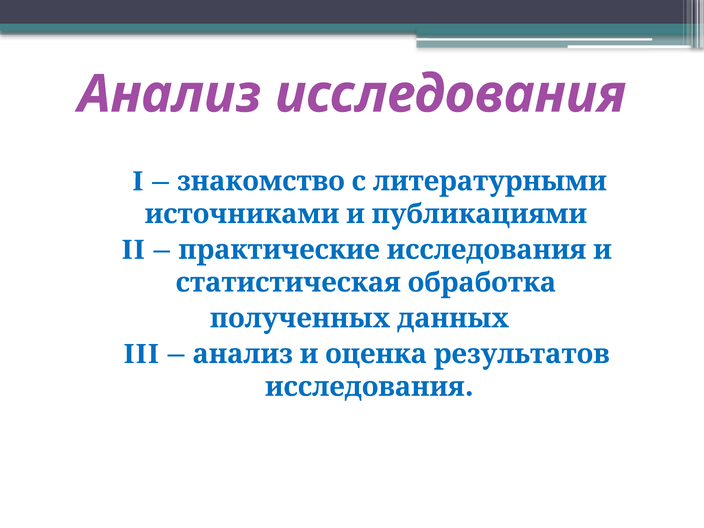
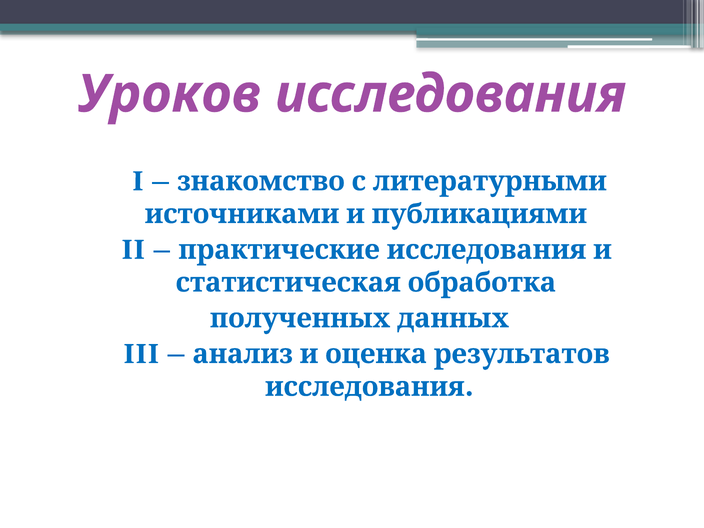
Анализ: Анализ -> Уроков (169, 94)
